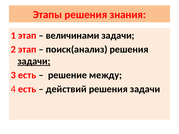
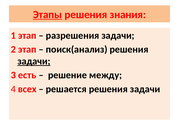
Этапы underline: none -> present (47, 15)
величинами: величинами -> разрешения (73, 36)
4 есть: есть -> всех (27, 89)
действий: действий -> решается (66, 89)
